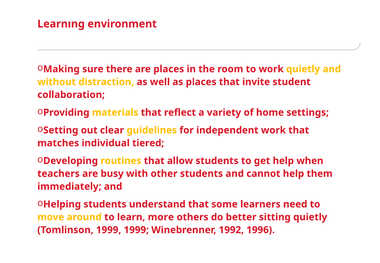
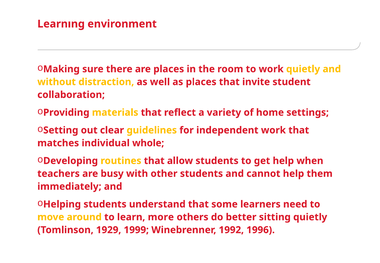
tiered: tiered -> whole (148, 143)
Tomlinson 1999: 1999 -> 1929 (109, 230)
